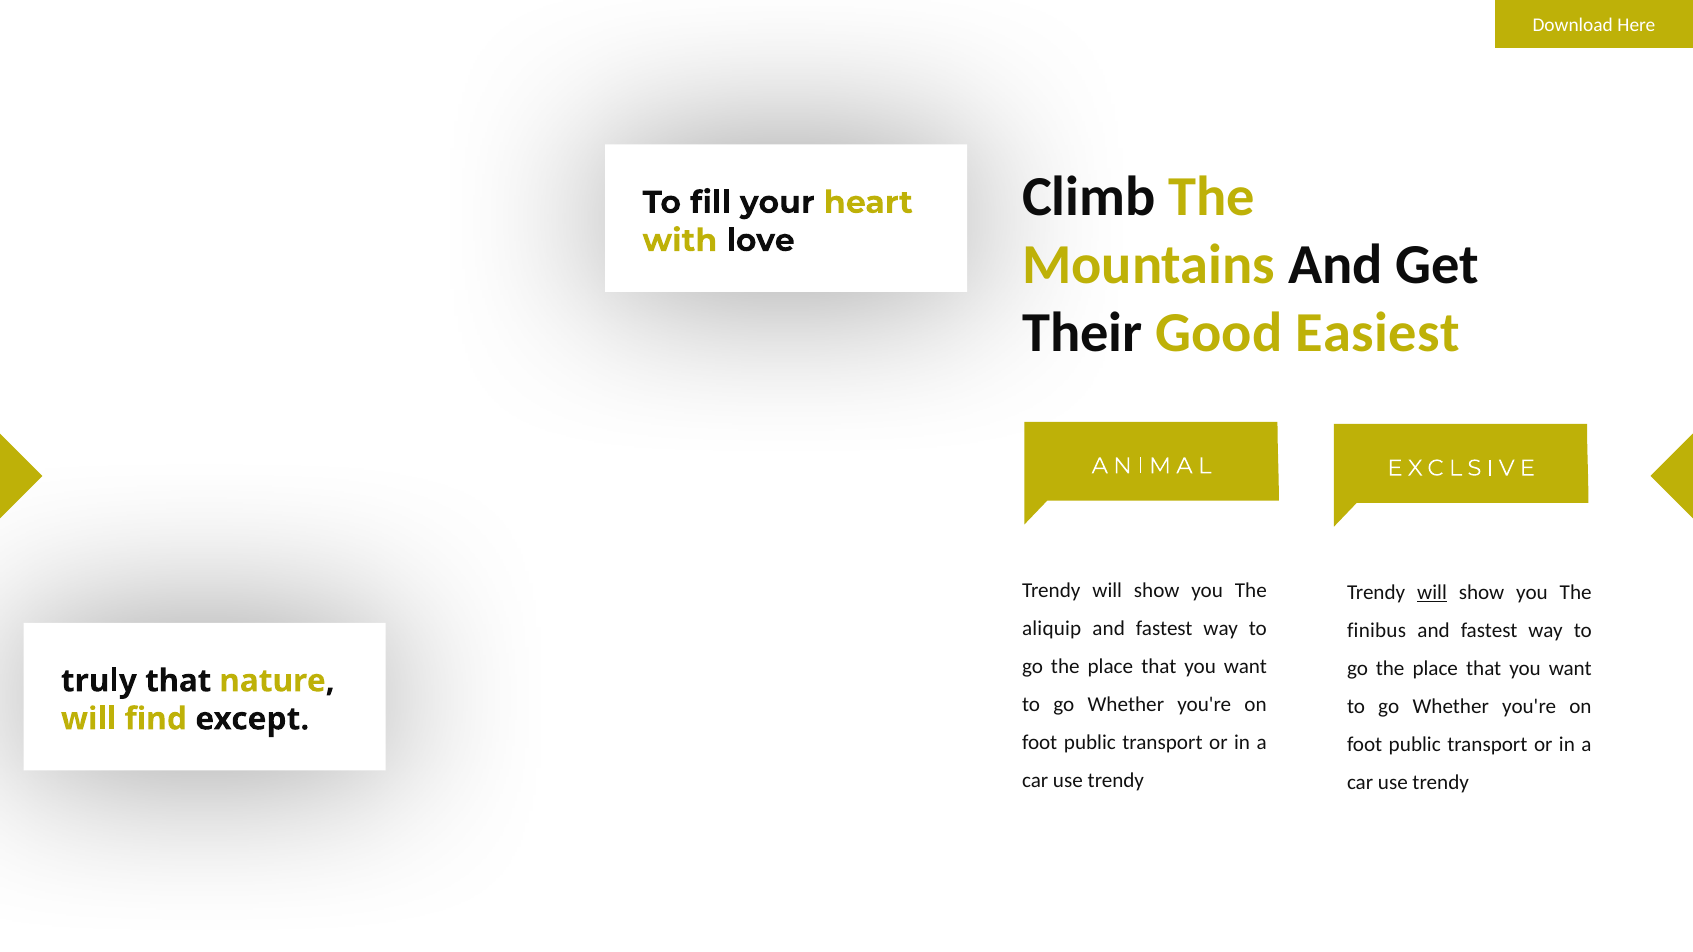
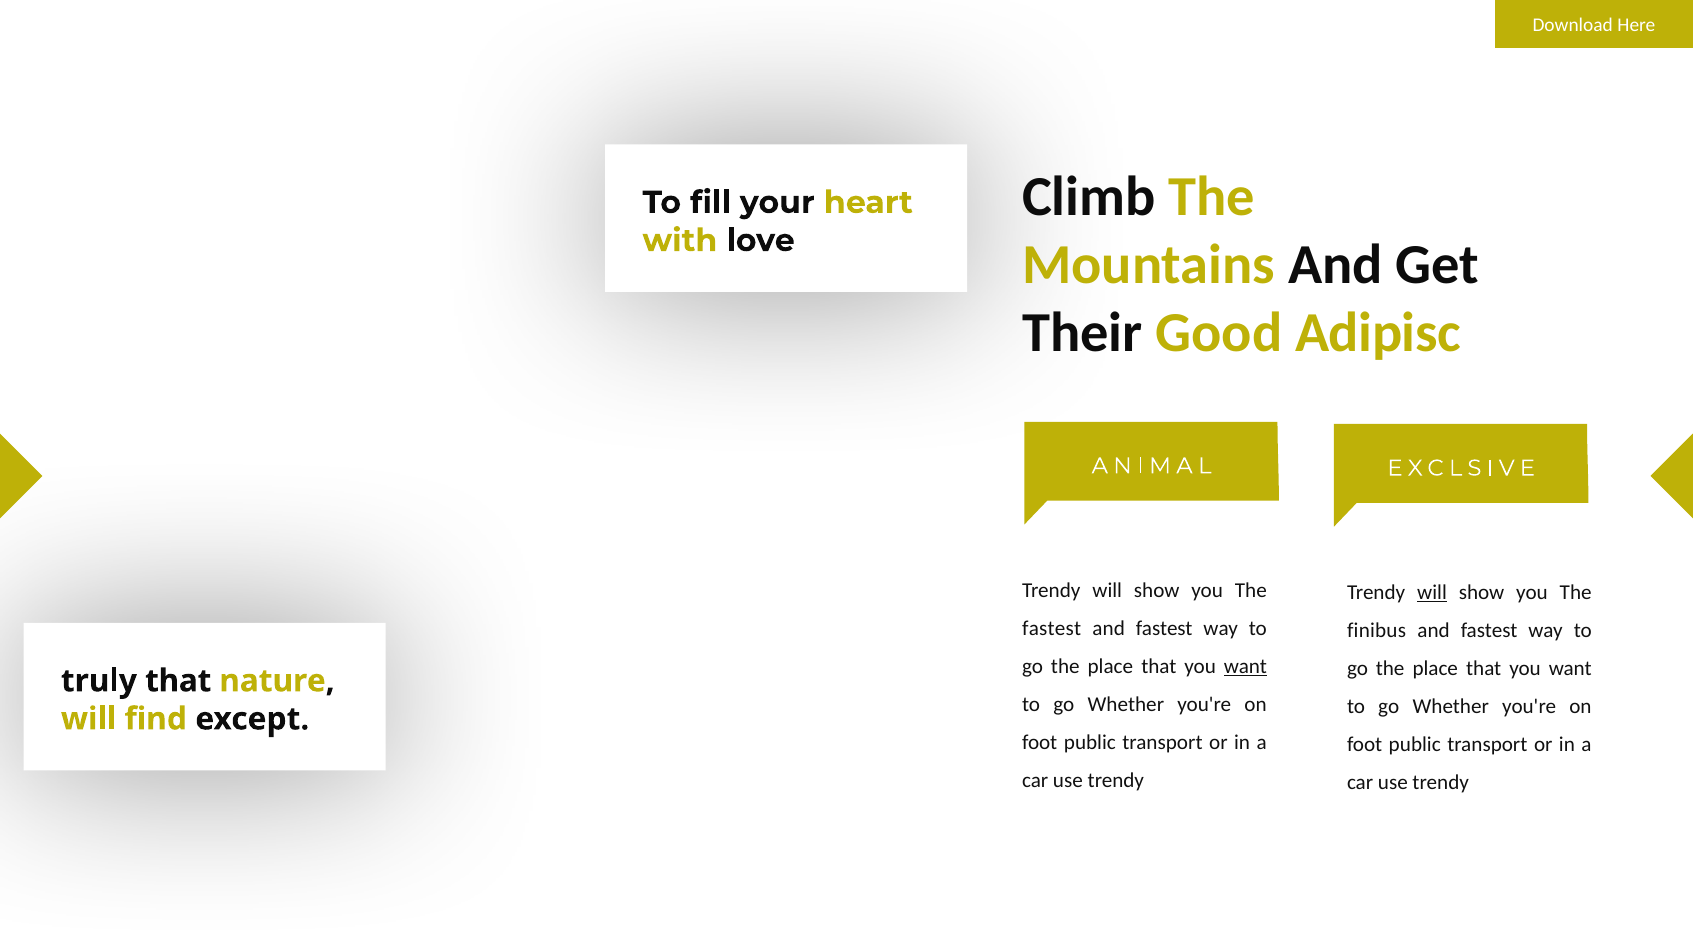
Easiest: Easiest -> Adipisc (1378, 333)
aliquip: aliquip -> fastest (1052, 629)
want underline: none -> present (1245, 667)
